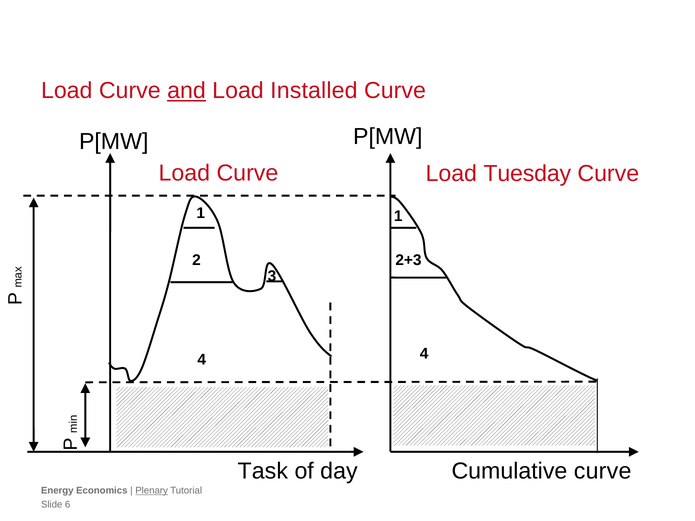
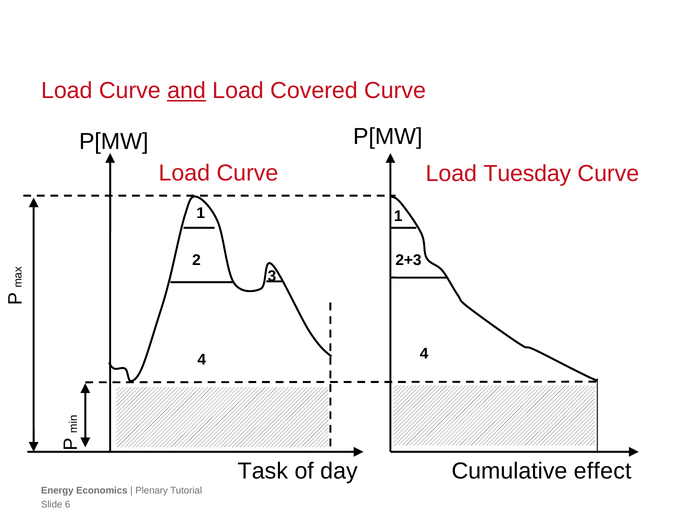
Installed: Installed -> Covered (314, 91)
Cumulative curve: curve -> effect (603, 472)
Plenary underline: present -> none (152, 491)
